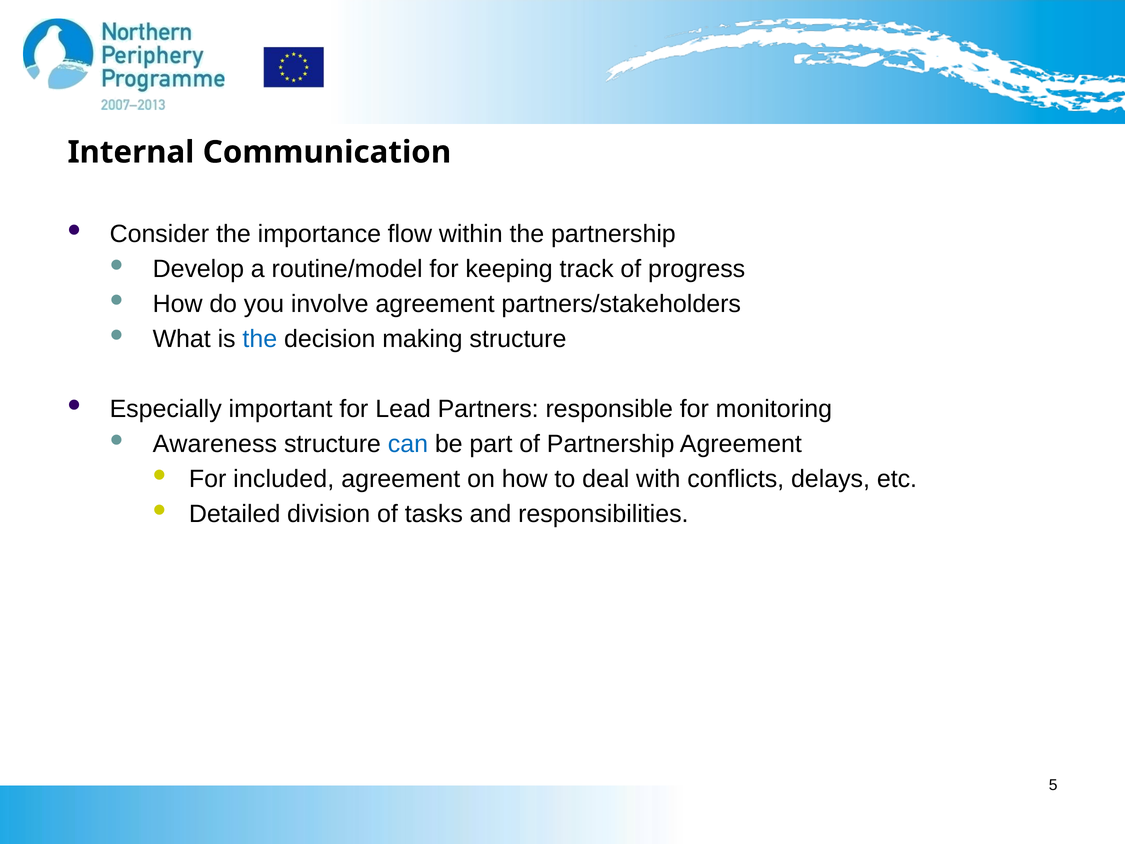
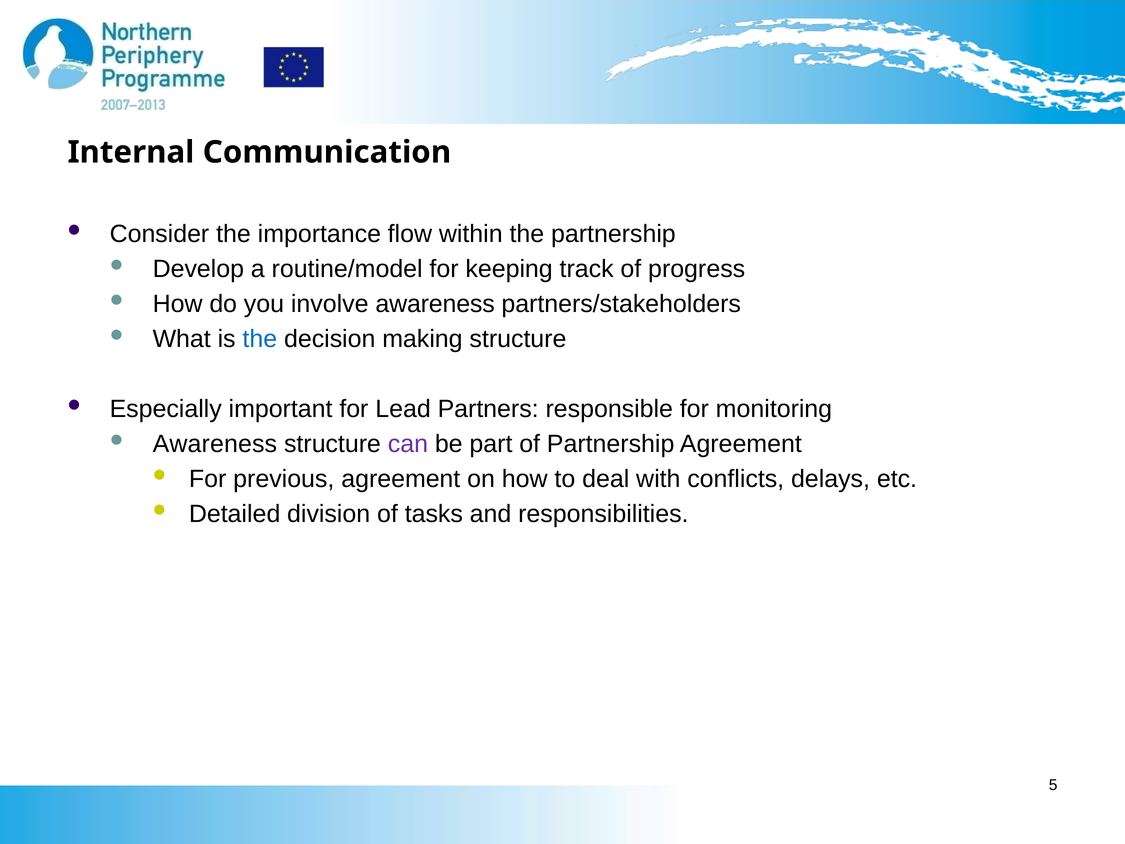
involve agreement: agreement -> awareness (435, 304)
can colour: blue -> purple (408, 444)
included: included -> previous (284, 479)
